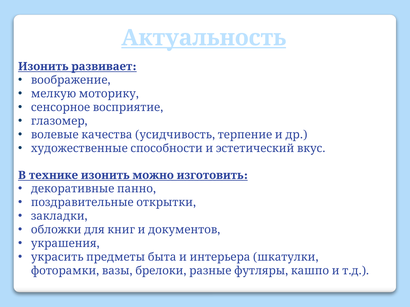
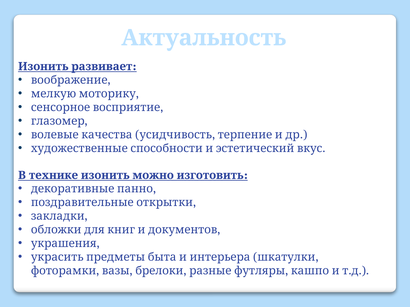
Актуальность underline: present -> none (204, 38)
